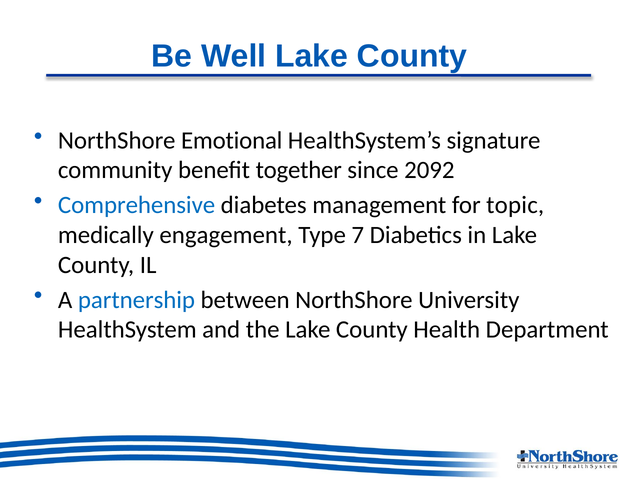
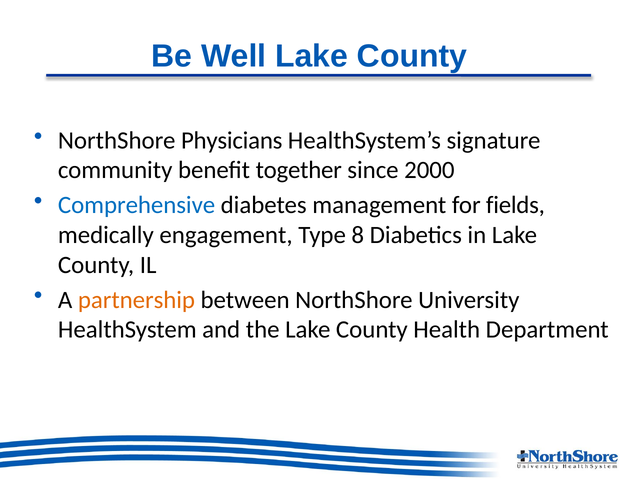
Emotional: Emotional -> Physicians (232, 140)
2092: 2092 -> 2000 (429, 170)
topic: topic -> fields (515, 205)
7: 7 -> 8 (358, 235)
partnership colour: blue -> orange (136, 300)
